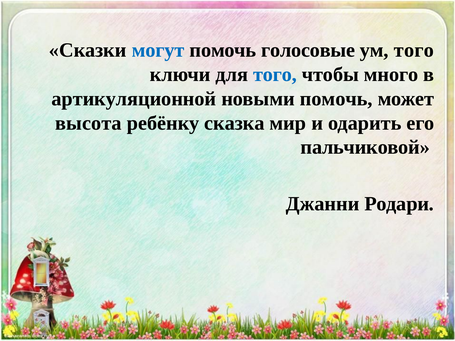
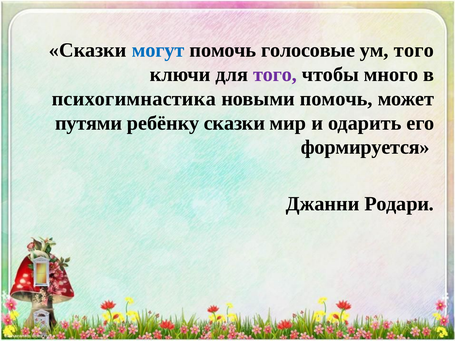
того colour: blue -> purple (275, 75)
артикуляционной: артикуляционной -> психогимнастика (134, 99)
высота: высота -> путями (89, 123)
ребёнку сказка: сказка -> сказки (234, 123)
пальчиковой: пальчиковой -> формируется (365, 147)
